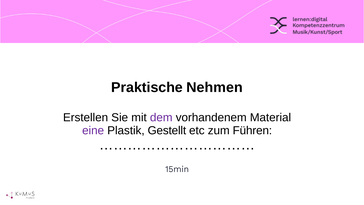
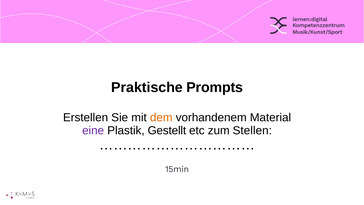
Nehmen: Nehmen -> Prompts (215, 87)
dem colour: purple -> orange (161, 117)
Führen: Führen -> Stellen (252, 130)
